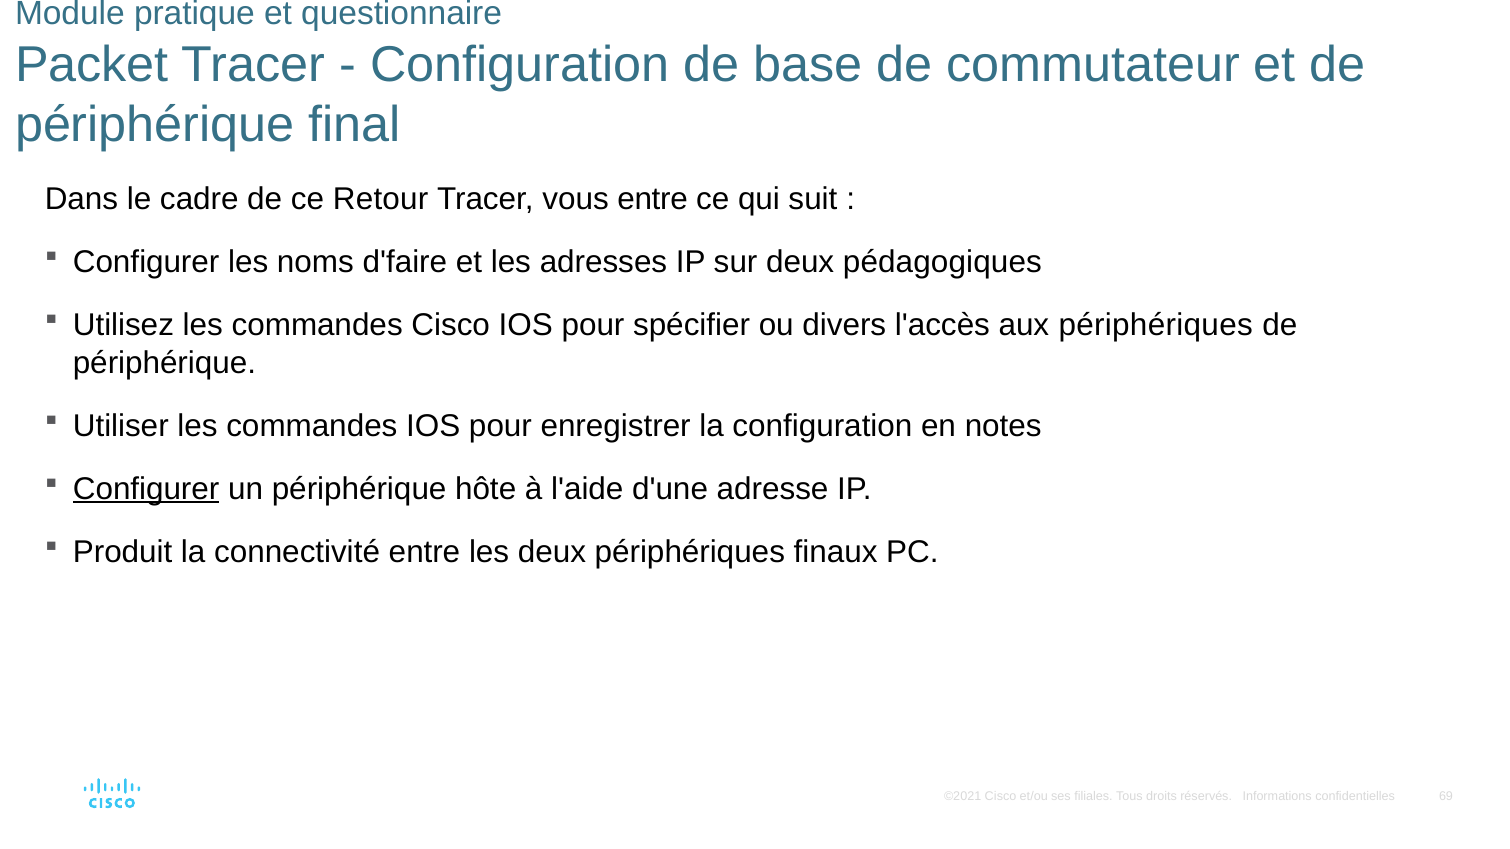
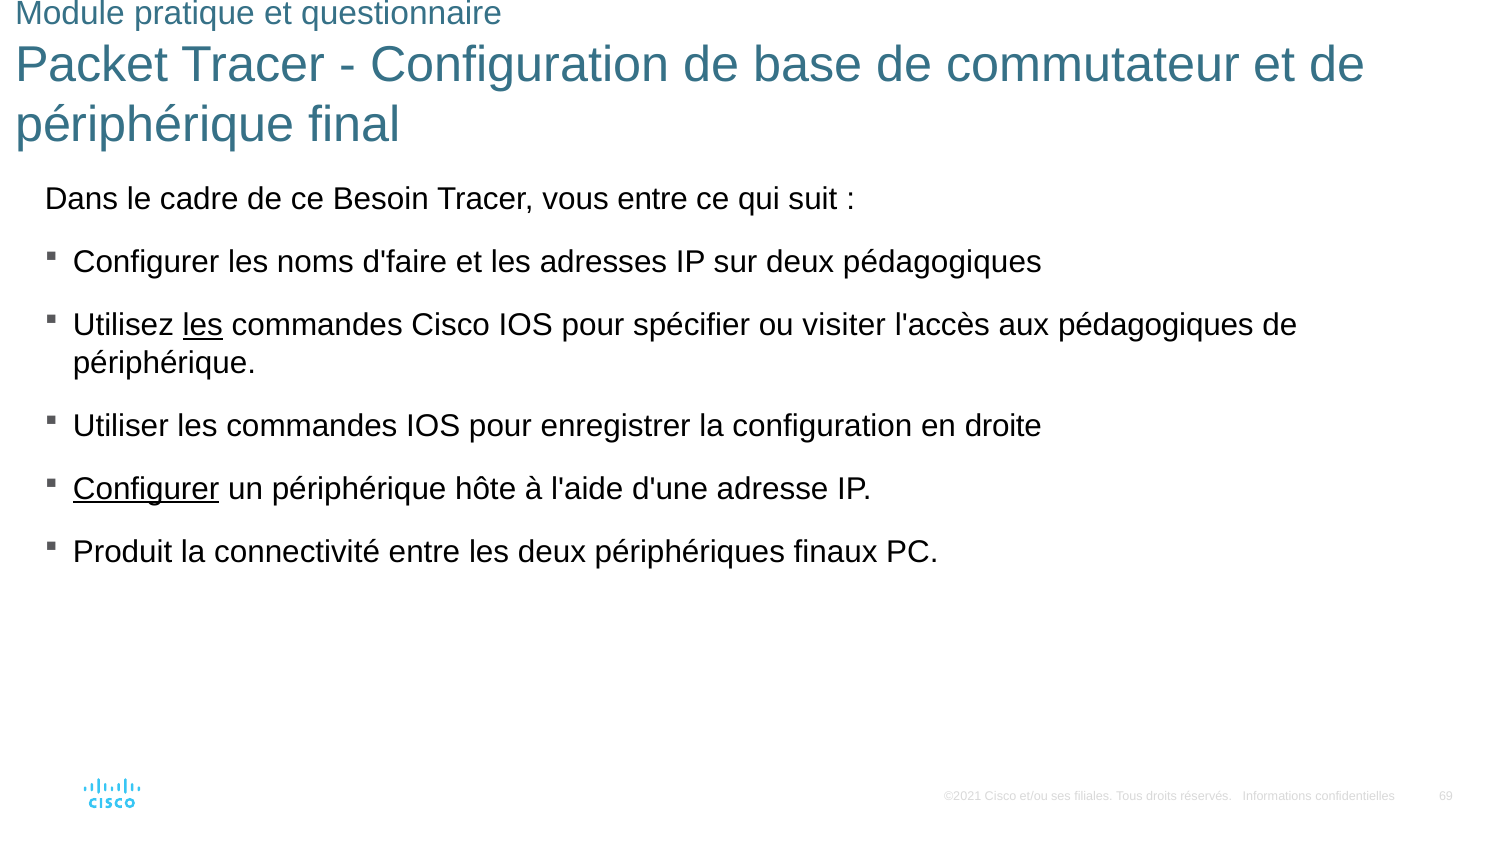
Retour: Retour -> Besoin (381, 199)
les underline: none -> present (203, 325)
divers: divers -> visiter (844, 325)
aux périphériques: périphériques -> pédagogiques (1156, 325)
notes: notes -> droite (1003, 426)
